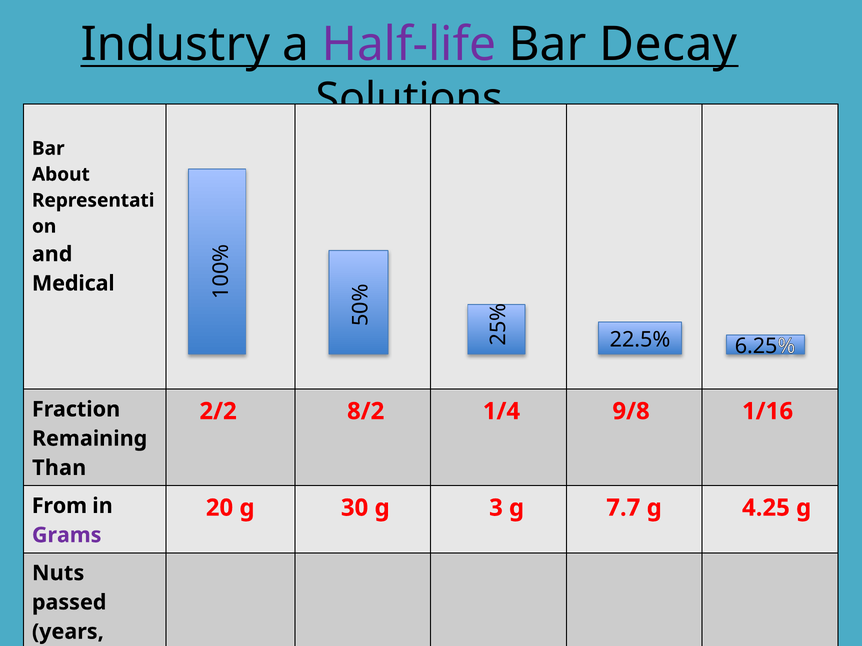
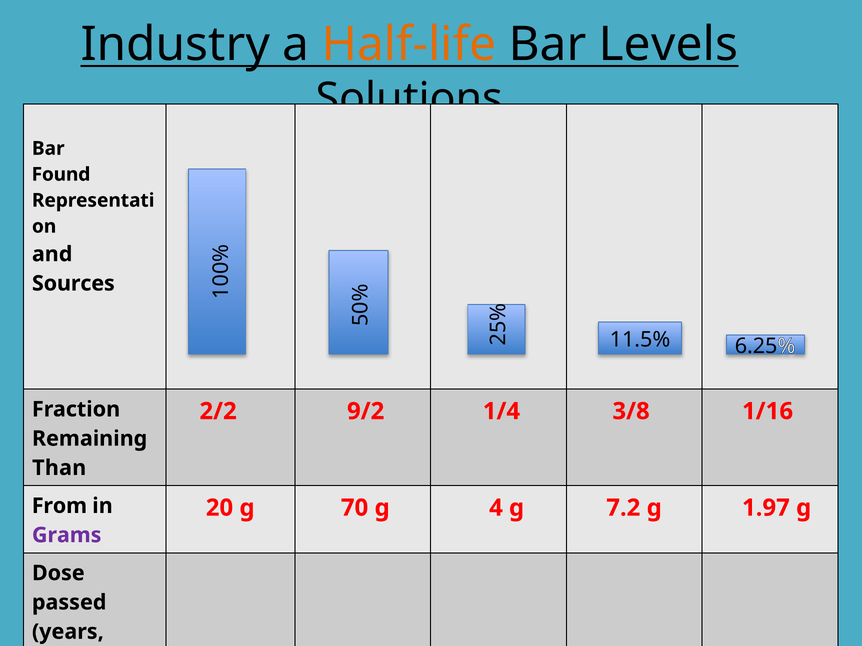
Half-life colour: purple -> orange (409, 44)
Decay: Decay -> Levels (668, 44)
About: About -> Found (61, 175)
Medical: Medical -> Sources (73, 284)
22.5%: 22.5% -> 11.5% (640, 340)
8/2: 8/2 -> 9/2 (366, 412)
9/8: 9/8 -> 3/8 (631, 412)
30: 30 -> 70 (355, 508)
3: 3 -> 4 (496, 508)
7.7: 7.7 -> 7.2 (623, 508)
4.25: 4.25 -> 1.97 (766, 508)
Nuts: Nuts -> Dose (58, 574)
